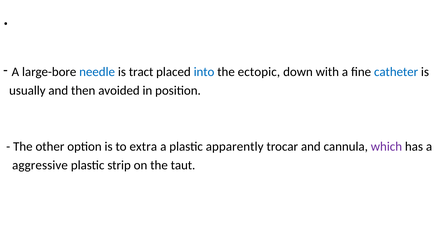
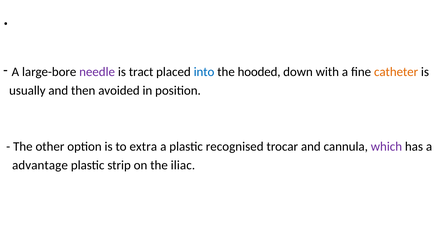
needle colour: blue -> purple (97, 72)
ectopic: ectopic -> hooded (259, 72)
catheter colour: blue -> orange (396, 72)
apparently: apparently -> recognised (235, 146)
aggressive: aggressive -> advantage (40, 165)
taut: taut -> iliac (183, 165)
